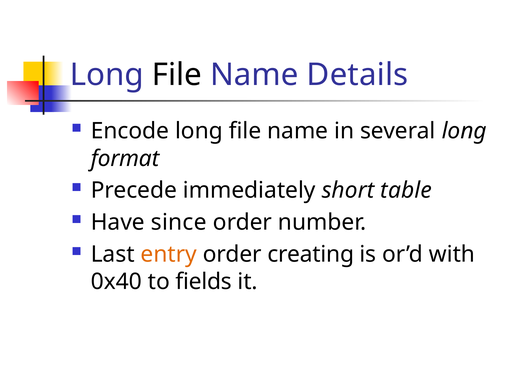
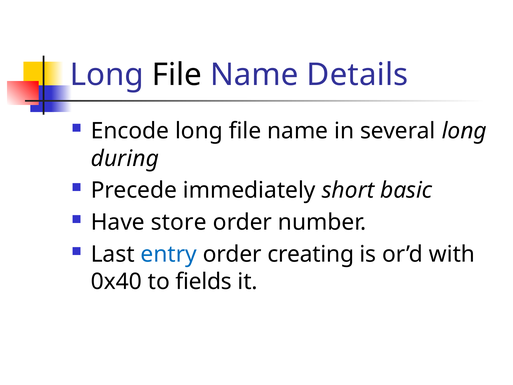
format: format -> during (125, 158)
table: table -> basic (406, 190)
since: since -> store (179, 222)
entry colour: orange -> blue (169, 254)
